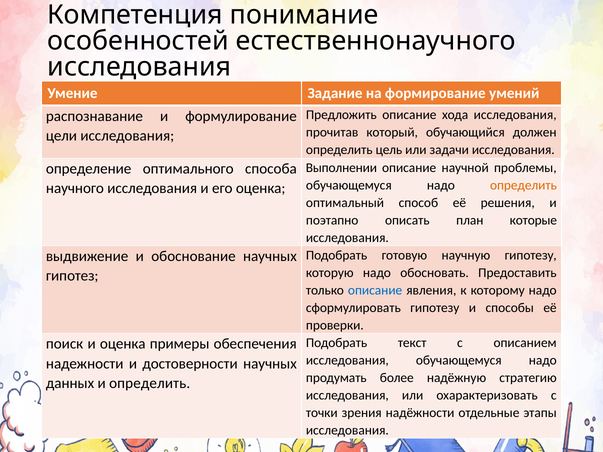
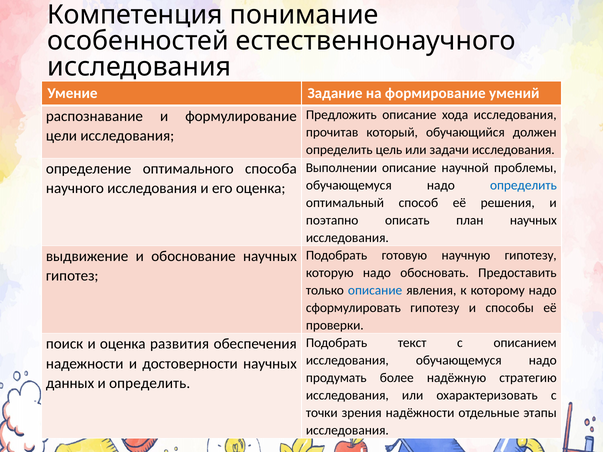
определить colour: orange -> blue (523, 185)
план которые: которые -> научных (533, 220)
примеры: примеры -> развития (180, 344)
